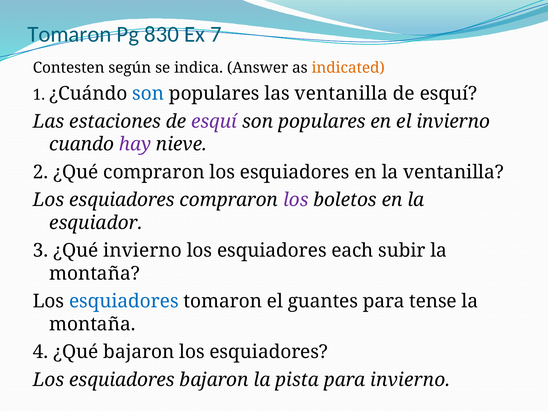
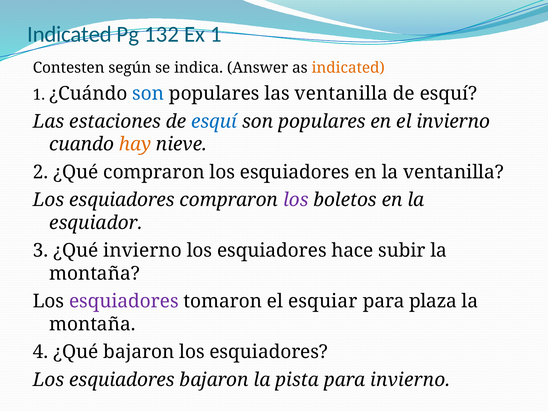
Tomaron: Tomaron -> Indicated (70, 34)
830: 830 -> 132 (162, 34)
Ex 7: 7 -> 1 (216, 34)
esquí colour: purple -> blue (214, 121)
hay colour: purple -> orange (135, 144)
each: each -> hace (352, 251)
esquiadores colour: blue -> purple (124, 301)
guantes: guantes -> esquiar (323, 301)
tense: tense -> plaza (433, 301)
